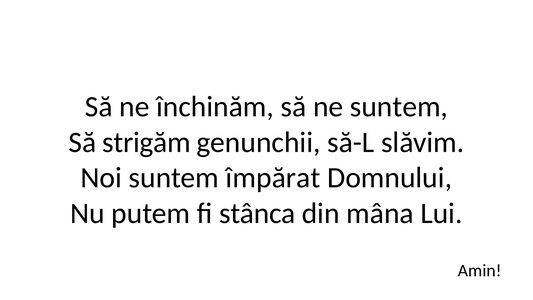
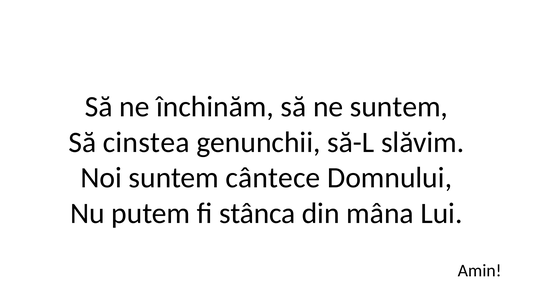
strigăm: strigăm -> cinstea (146, 142)
împărat: împărat -> cântece (273, 178)
